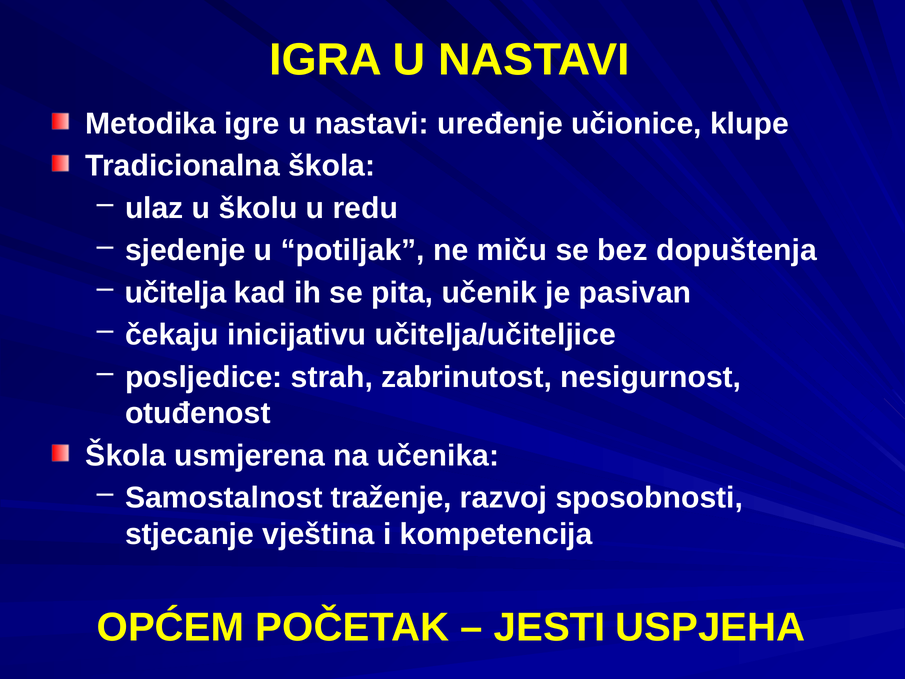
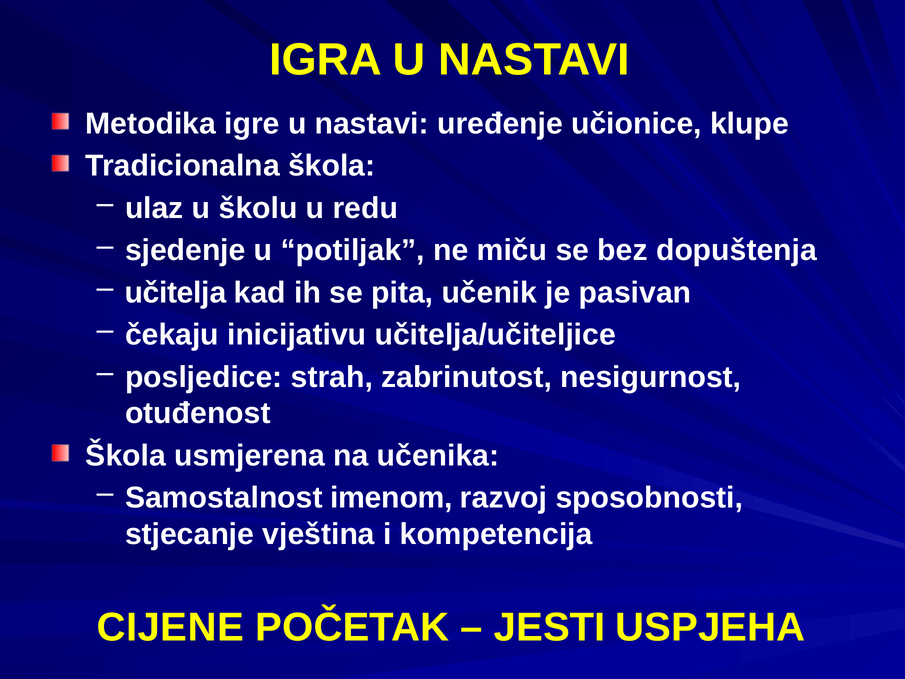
traženje: traženje -> imenom (391, 498)
OPĆEM: OPĆEM -> CIJENE (170, 627)
